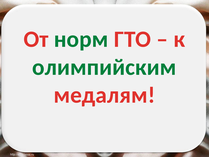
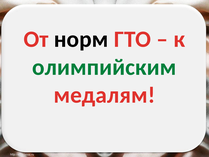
норм colour: green -> black (81, 39)
